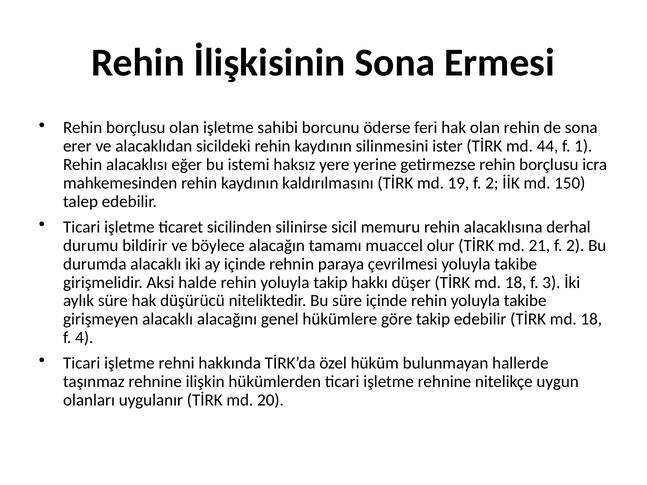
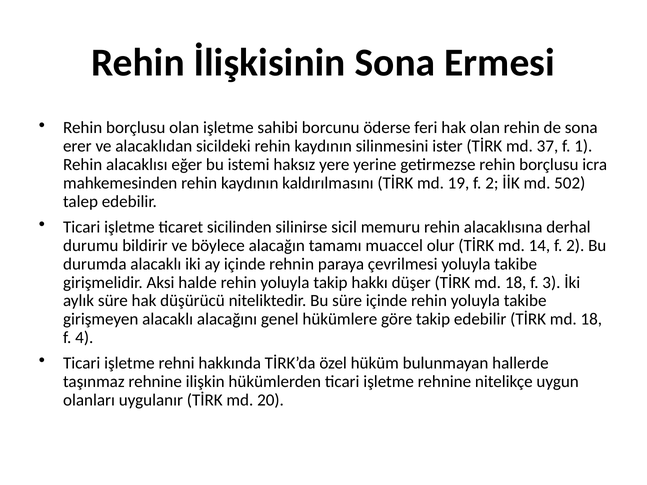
44: 44 -> 37 (547, 146)
150: 150 -> 502 (570, 183)
21: 21 -> 14 (539, 246)
